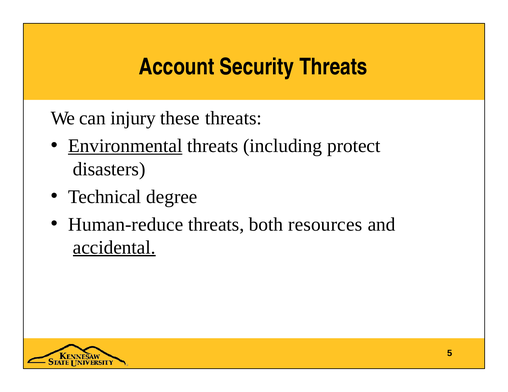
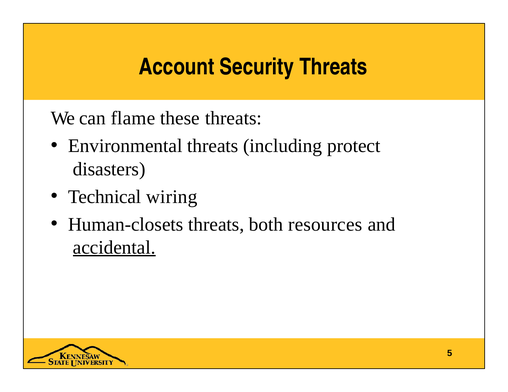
injury: injury -> flame (133, 118)
Environmental underline: present -> none (125, 146)
degree: degree -> wiring (172, 197)
Human-reduce: Human-reduce -> Human-closets (126, 225)
